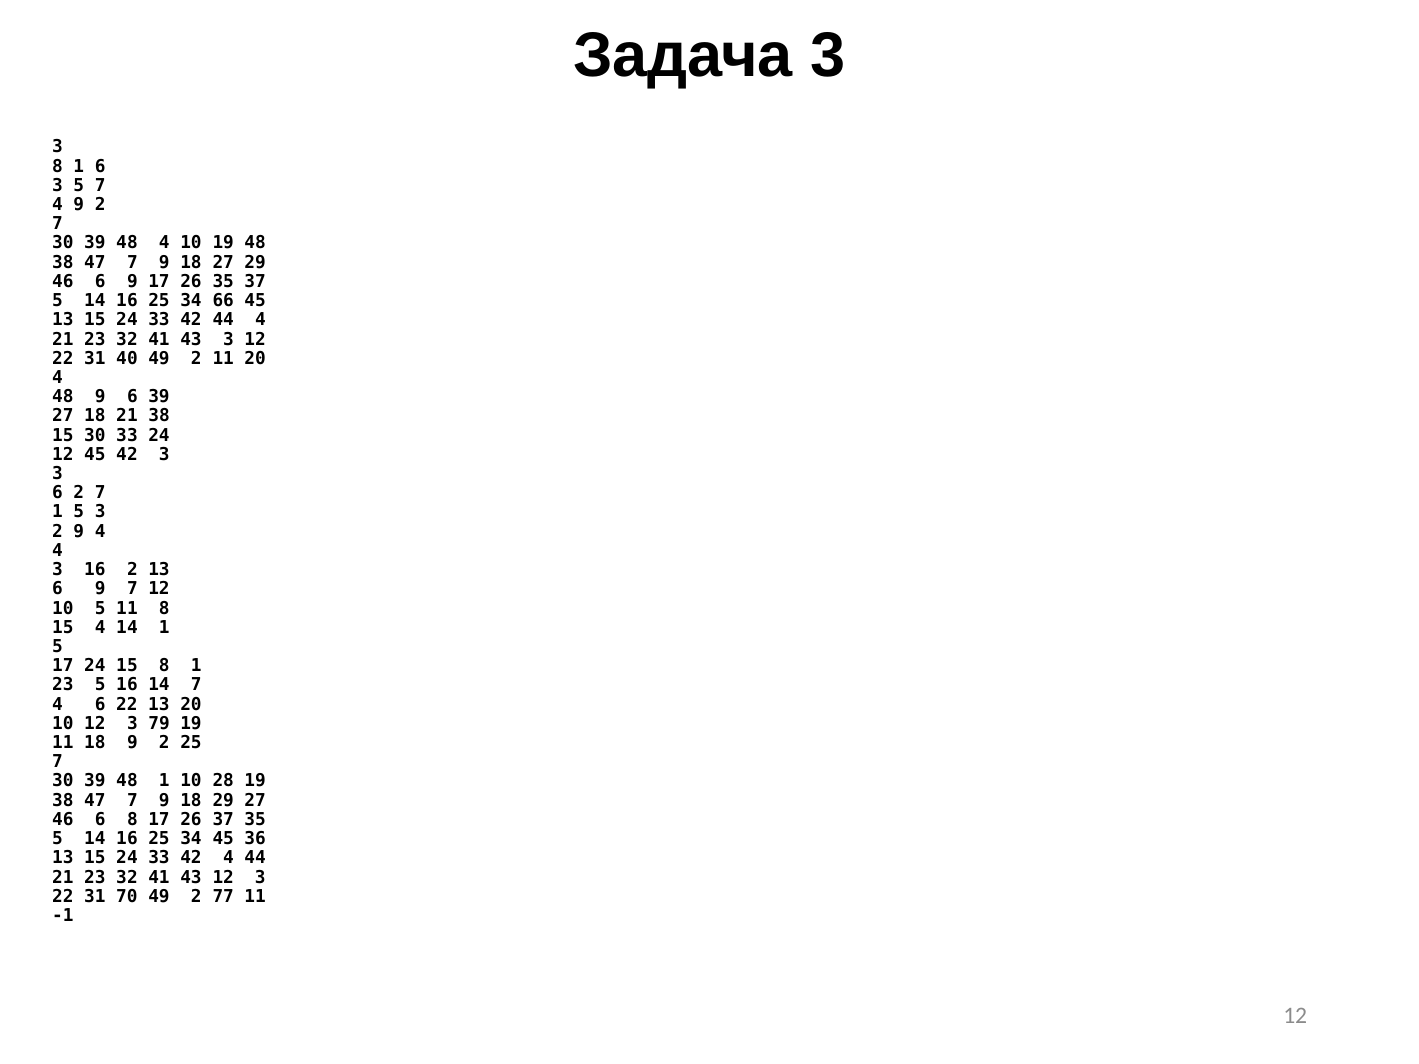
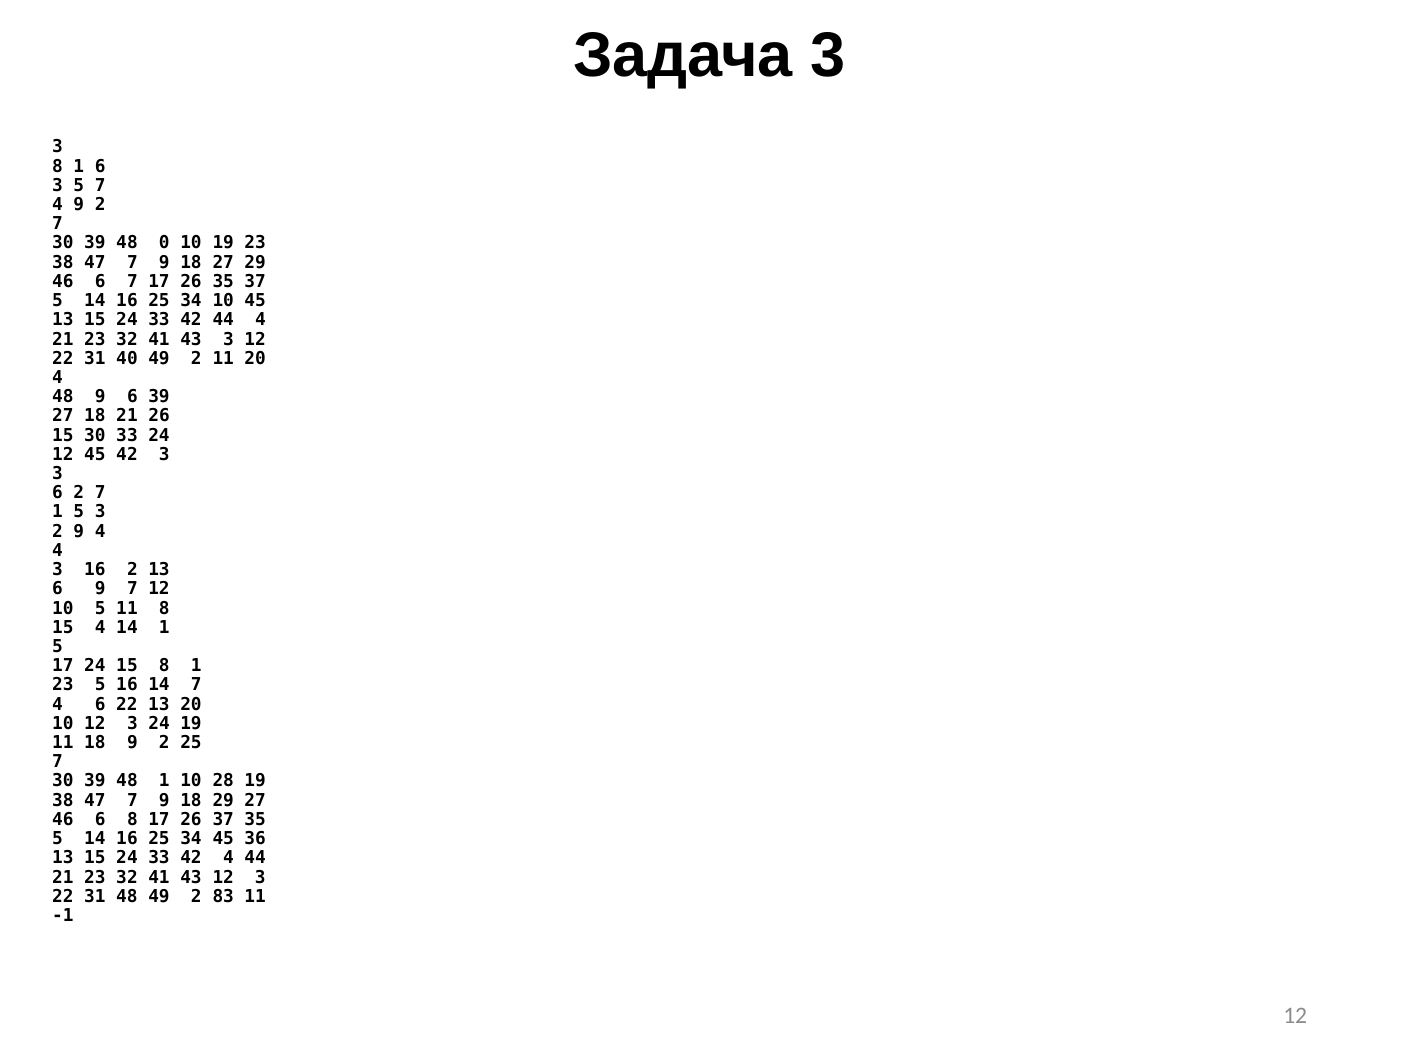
48 4: 4 -> 0 (164, 243)
19 48: 48 -> 23 (255, 243)
46 6 9: 9 -> 7 (132, 282)
34 66: 66 -> 10 (223, 301)
21 38: 38 -> 26 (159, 416)
3 79: 79 -> 24 (159, 724)
31 70: 70 -> 48 (127, 897)
77: 77 -> 83 (223, 897)
